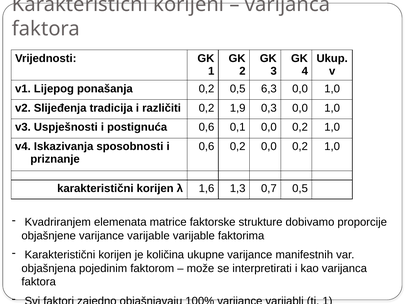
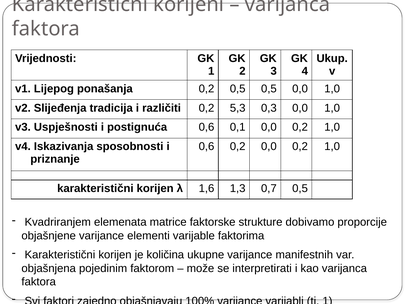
0,5 6,3: 6,3 -> 0,5 (269, 89)
1,9: 1,9 -> 5,3 (238, 108)
varijance varijable: varijable -> elementi (148, 236)
